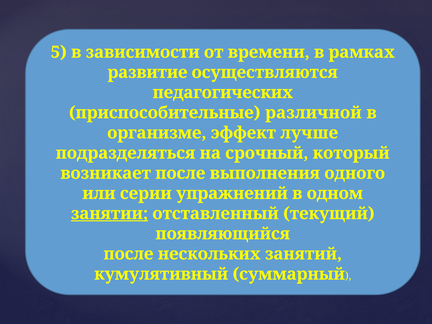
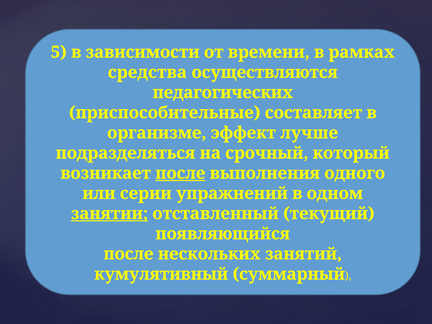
развитие: развитие -> средства (147, 72)
различной: различной -> составляет (313, 113)
после underline: none -> present (180, 173)
